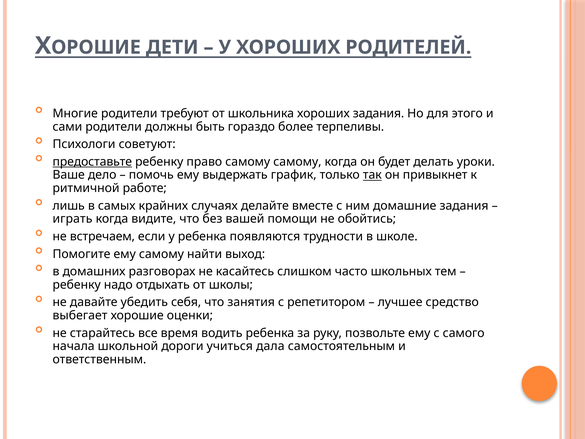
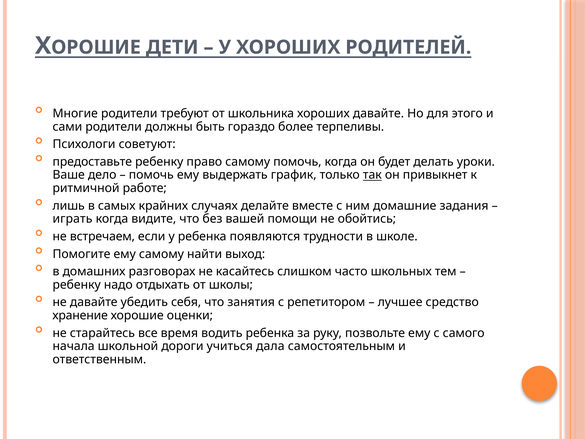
хороших задания: задания -> давайте (378, 113)
предоставьте underline: present -> none (92, 162)
самому самому: самому -> помочь (297, 162)
выбегает: выбегает -> хранение (80, 315)
